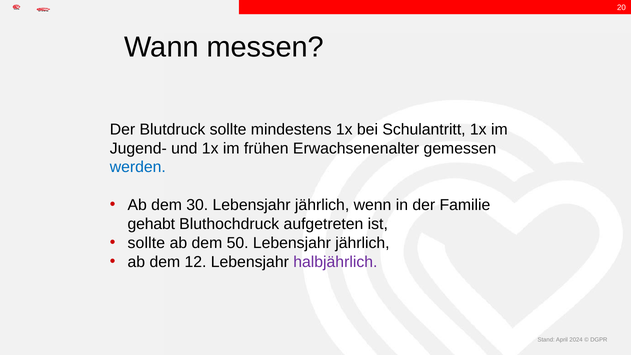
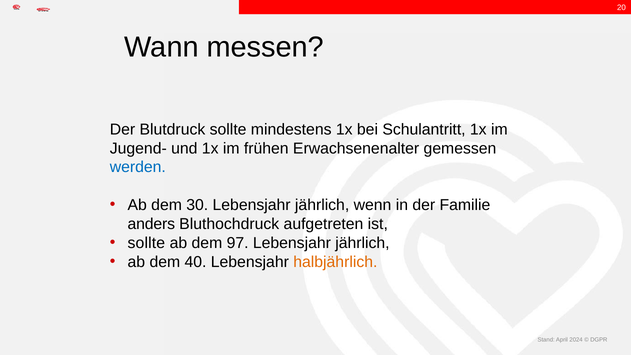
gehabt: gehabt -> anders (151, 224)
50: 50 -> 97 (238, 243)
12: 12 -> 40 (195, 262)
halbjährlich colour: purple -> orange (335, 262)
